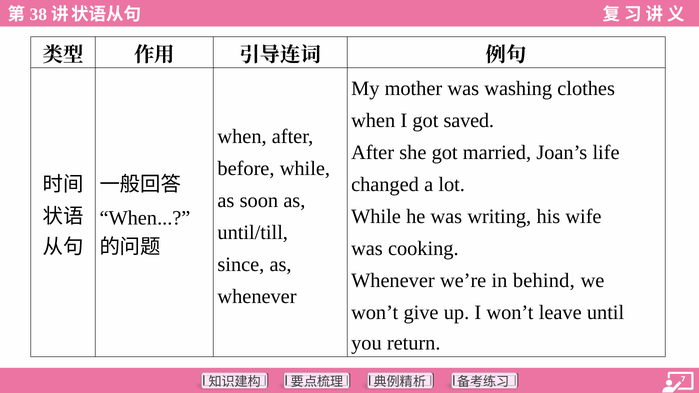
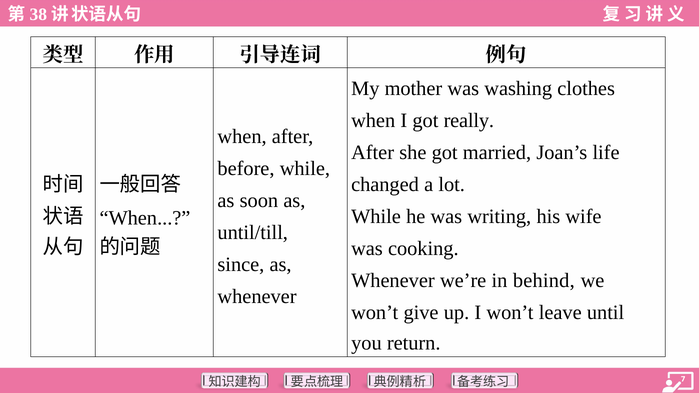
saved: saved -> really (469, 120)
